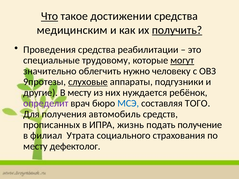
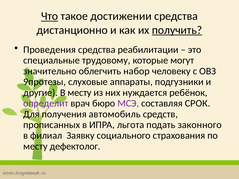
медицинским: медицинским -> дистанционно (72, 30)
могут underline: present -> none (182, 60)
нужно: нужно -> набор (137, 71)
слуховые underline: present -> none (88, 82)
МСЭ colour: blue -> purple (128, 103)
ТОГО: ТОГО -> СРОК (198, 103)
жизнь: жизнь -> льгота (131, 125)
получение: получение -> законного (200, 125)
Утрата: Утрата -> Заявку (81, 136)
